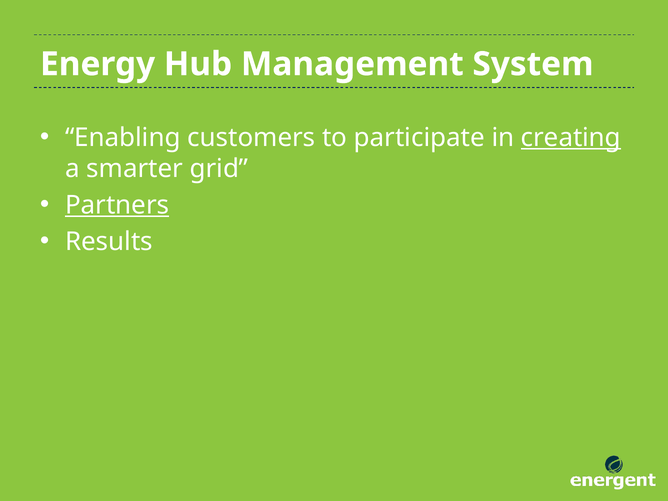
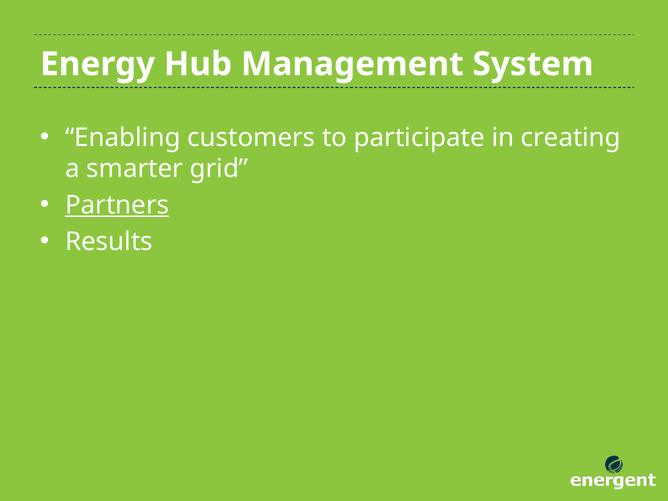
creating underline: present -> none (571, 138)
